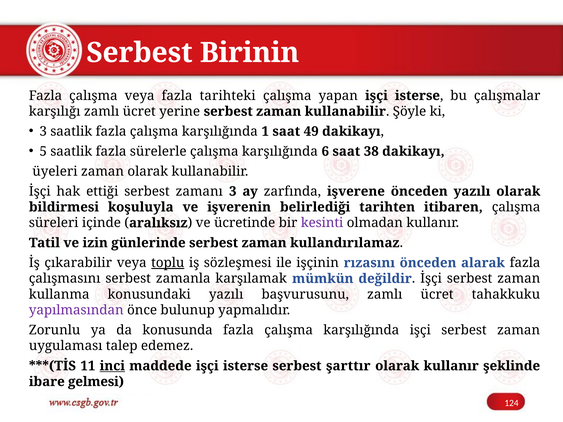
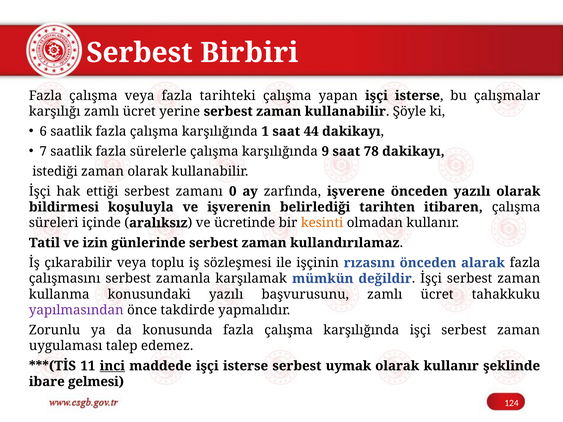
Birinin: Birinin -> Birbiri (249, 53)
3: 3 -> 6 (43, 131)
49: 49 -> 44 (311, 131)
5: 5 -> 7 (43, 151)
6: 6 -> 9 (325, 151)
38: 38 -> 78 (371, 151)
üyeleri: üyeleri -> istediği (55, 171)
zamanı 3: 3 -> 0 (233, 191)
kesinti colour: purple -> orange (322, 223)
toplu underline: present -> none (168, 263)
bulunup: bulunup -> takdirde (188, 310)
şarttır: şarttır -> uymak (348, 366)
